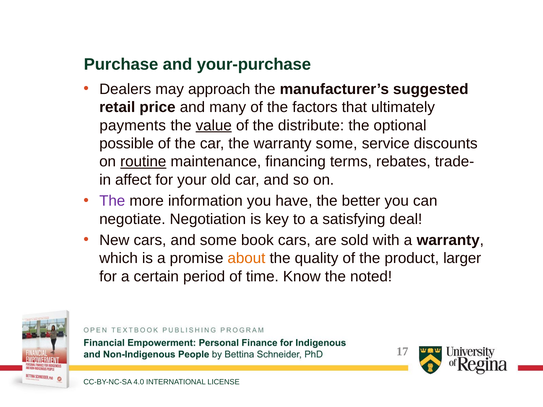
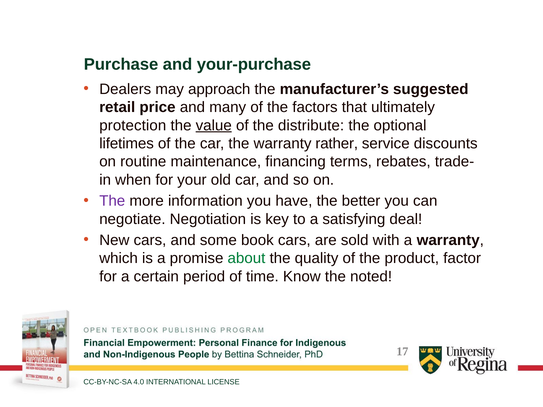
payments: payments -> protection (133, 126)
possible: possible -> lifetimes (127, 144)
warranty some: some -> rather (337, 144)
routine underline: present -> none (143, 162)
affect: affect -> when (133, 180)
about colour: orange -> green (246, 258)
larger: larger -> factor (462, 258)
